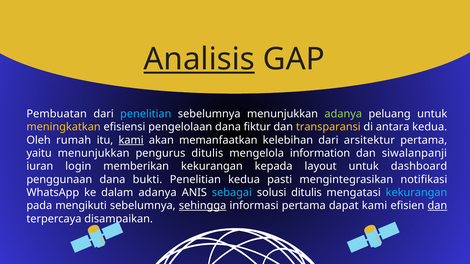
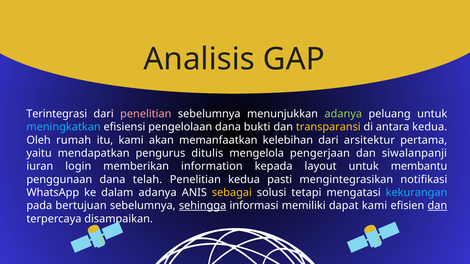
Analisis underline: present -> none (199, 59)
Pembuatan: Pembuatan -> Terintegrasi (57, 114)
penelitian colour: light blue -> pink (146, 114)
meningkatkan colour: yellow -> light blue (64, 127)
fiktur: fiktur -> bukti (257, 127)
kami underline: present -> none (131, 140)
yaitu menunjukkan: menunjukkan -> mendapatkan (94, 153)
information: information -> pengerjaan (320, 153)
memberikan kekurangan: kekurangan -> information (212, 167)
dashboard: dashboard -> membantu (419, 167)
bukti: bukti -> telah (148, 180)
sebagai colour: light blue -> yellow (232, 193)
solusi ditulis: ditulis -> tetapi (306, 193)
mengikuti: mengikuti -> bertujuan (81, 206)
informasi pertama: pertama -> memiliki (304, 206)
